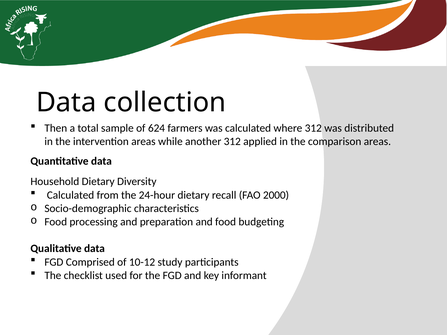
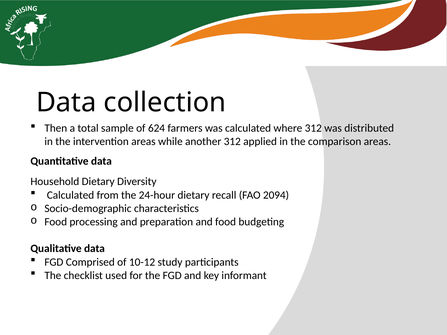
2000: 2000 -> 2094 (276, 195)
